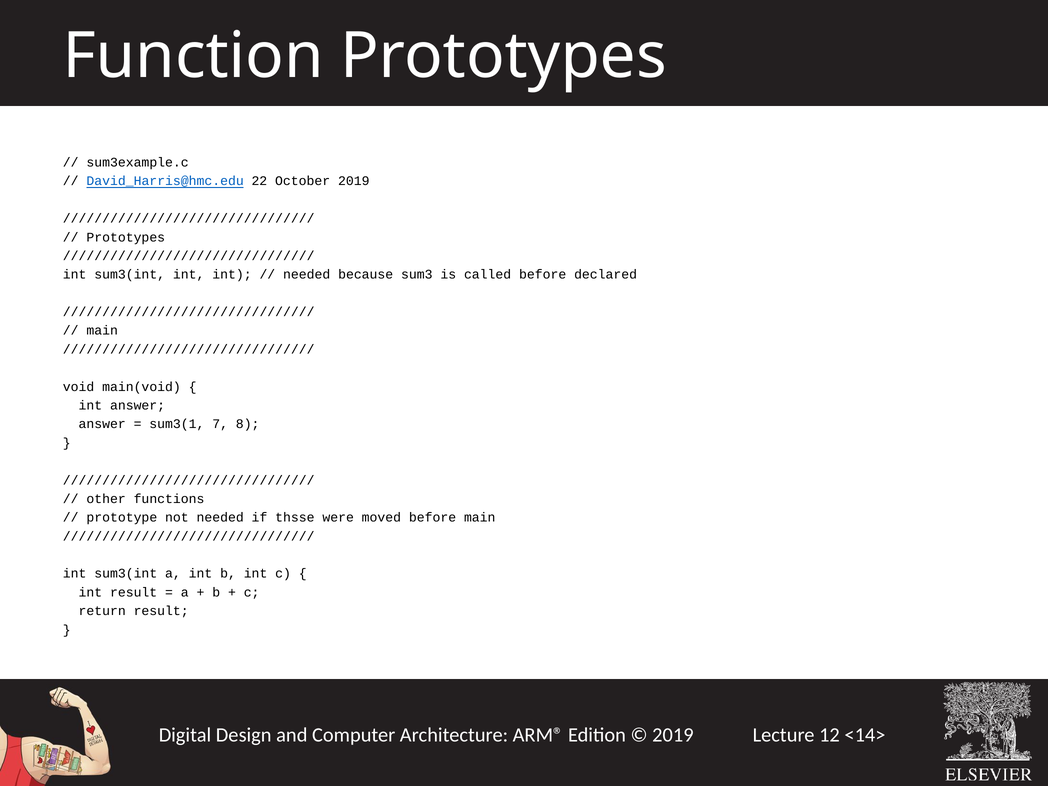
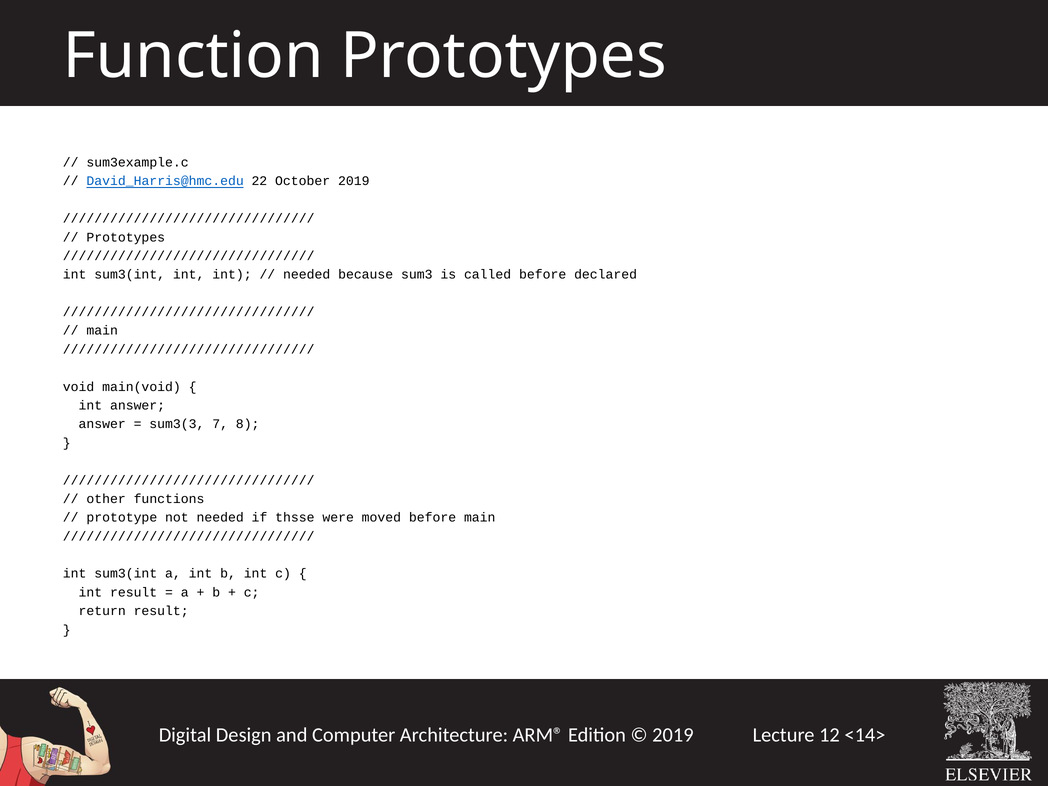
sum3(1: sum3(1 -> sum3(3 (177, 424)
